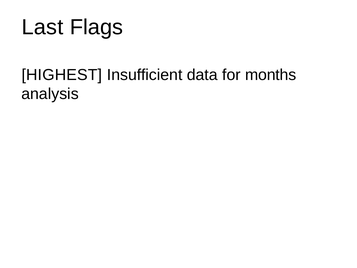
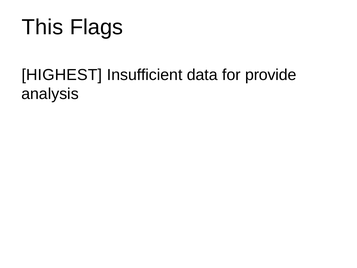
Last: Last -> This (42, 27)
months: months -> provide (271, 75)
